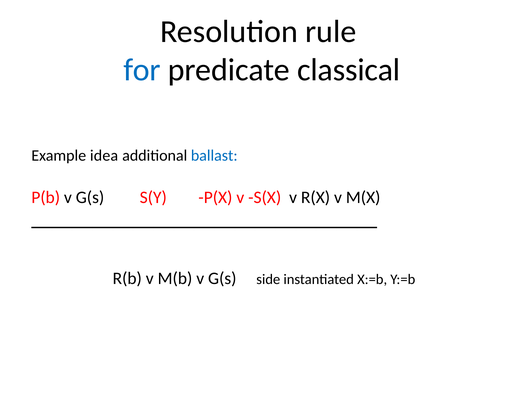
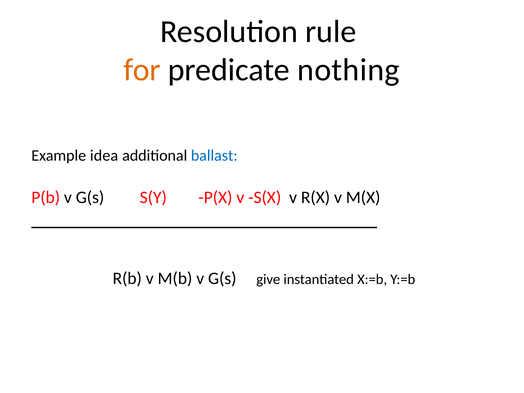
for colour: blue -> orange (142, 70)
classical: classical -> nothing (348, 70)
side: side -> give (268, 279)
